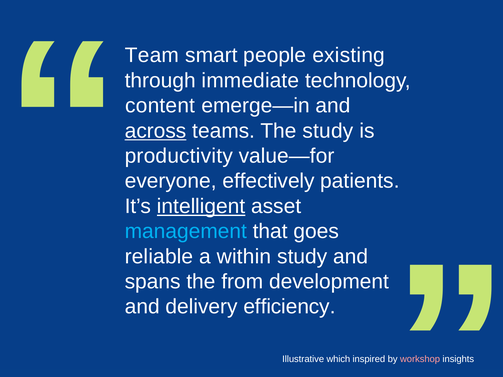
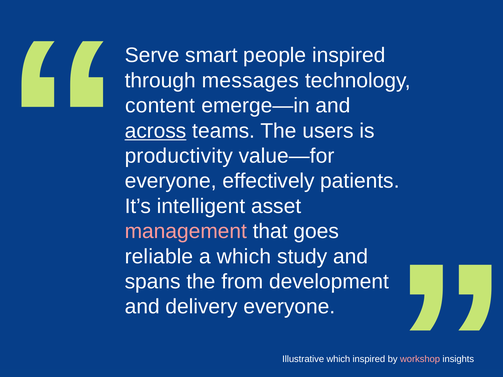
Team: Team -> Serve (152, 55)
people existing: existing -> inspired (349, 55)
immediate: immediate -> messages (250, 81)
The study: study -> users (328, 131)
intelligent underline: present -> none (201, 206)
management colour: light blue -> pink (186, 231)
a within: within -> which (244, 257)
delivery efficiency: efficiency -> everyone (289, 307)
